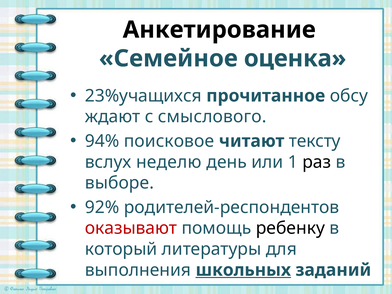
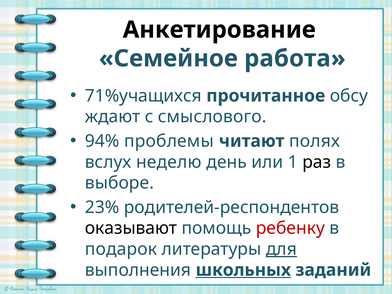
оценка: оценка -> работа (295, 58)
23%учащихся: 23%учащихся -> 71%учащихся (143, 96)
поисковое: поисковое -> проблемы (169, 141)
тексту: тексту -> полях (315, 141)
92%: 92% -> 23% (102, 207)
оказывают colour: red -> black (131, 228)
ребенку colour: black -> red (290, 228)
который: который -> подарок (121, 249)
для underline: none -> present (281, 249)
